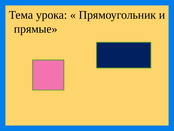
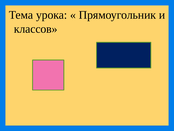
прямые: прямые -> классов (36, 29)
